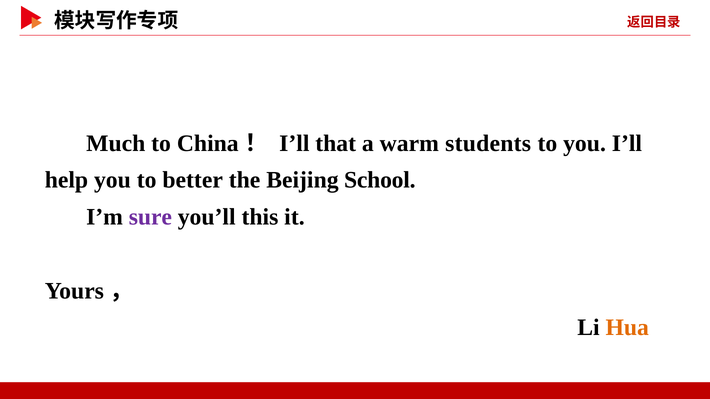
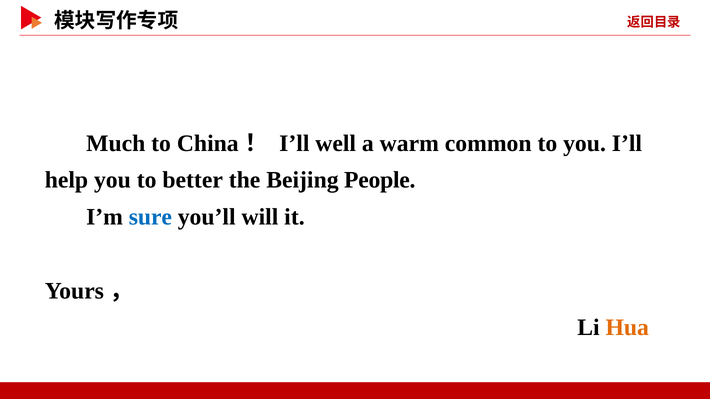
that: that -> well (336, 143)
students: students -> common (488, 143)
School: School -> People (380, 180)
sure colour: purple -> blue (150, 217)
this: this -> will (260, 217)
